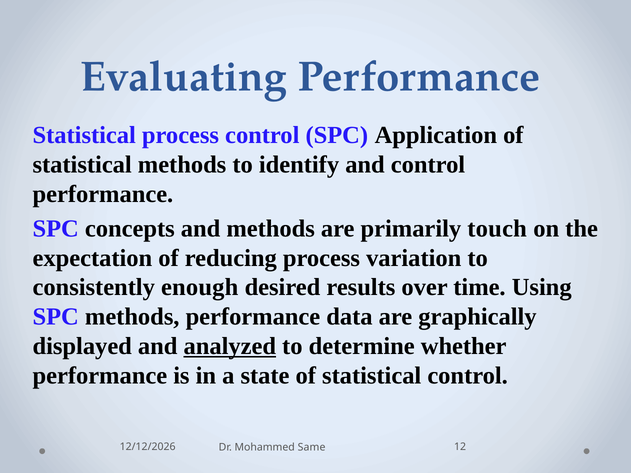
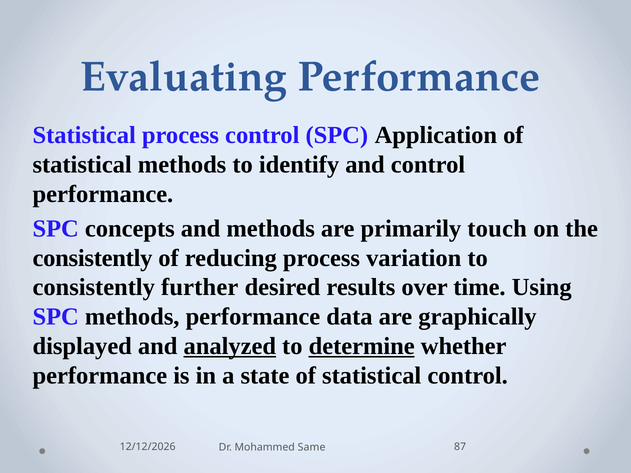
expectation: expectation -> consistently (93, 258)
enough: enough -> further (200, 288)
determine underline: none -> present (362, 346)
12: 12 -> 87 (460, 447)
